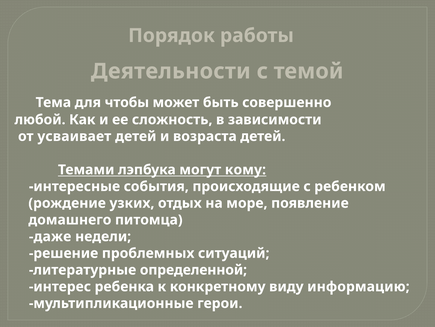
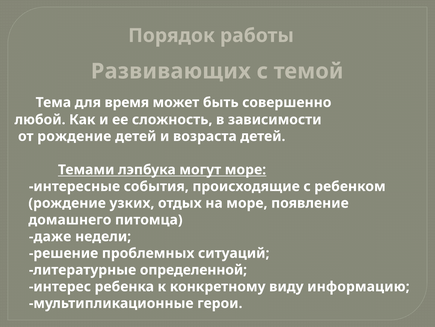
Деятельности: Деятельности -> Развивающих (171, 71)
чтобы: чтобы -> время (127, 102)
от усваивает: усваивает -> рождение (74, 136)
могут кому: кому -> море (245, 169)
